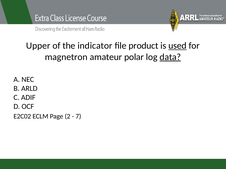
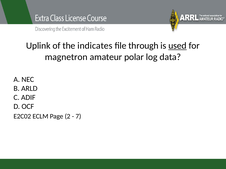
Upper: Upper -> Uplink (38, 46)
indicator: indicator -> indicates (95, 46)
product: product -> through (143, 46)
data underline: present -> none (170, 57)
